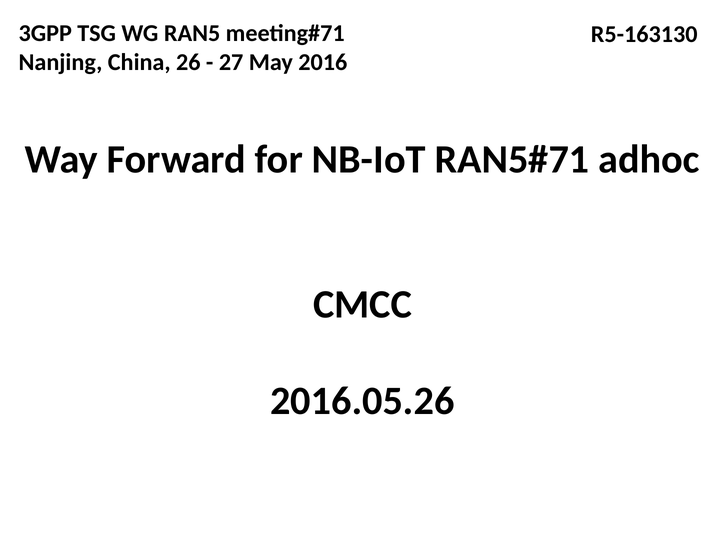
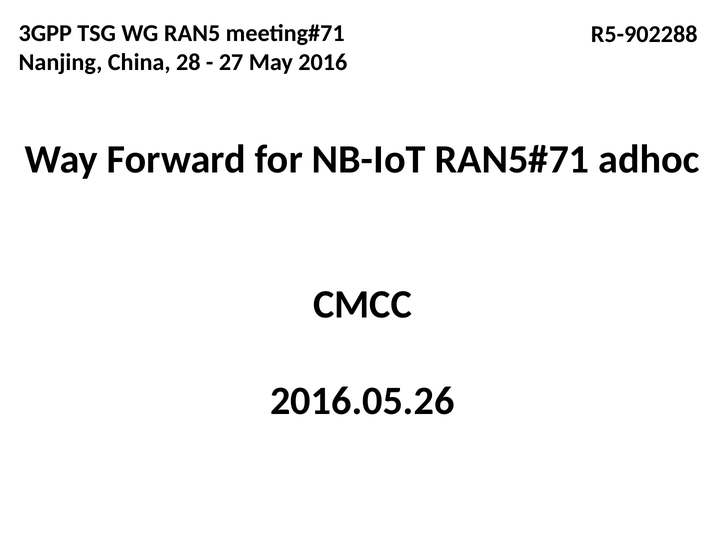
R5-163130: R5-163130 -> R5-902288 (644, 34)
26: 26 -> 28 (188, 63)
